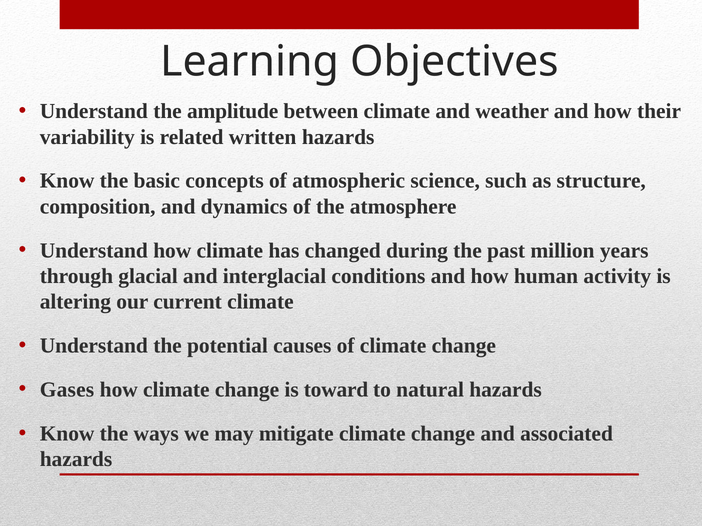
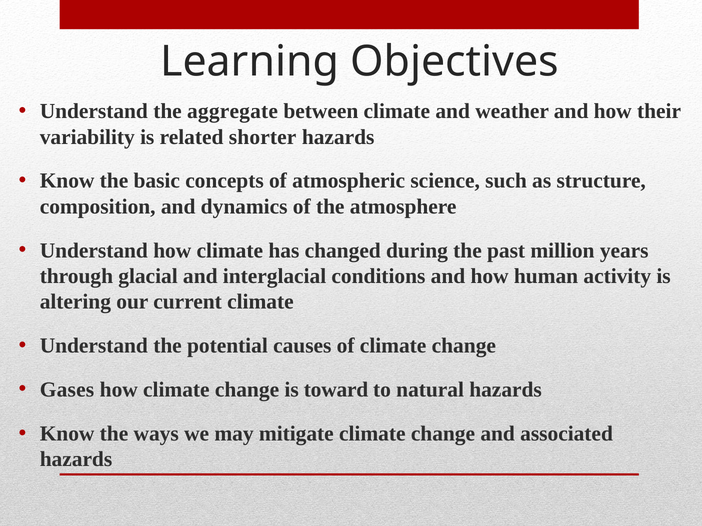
amplitude: amplitude -> aggregate (232, 111)
written: written -> shorter (263, 137)
